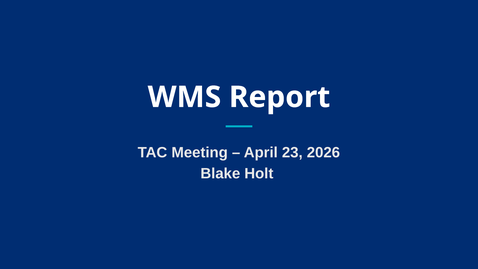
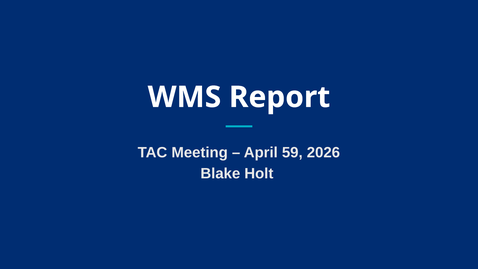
23: 23 -> 59 (292, 152)
